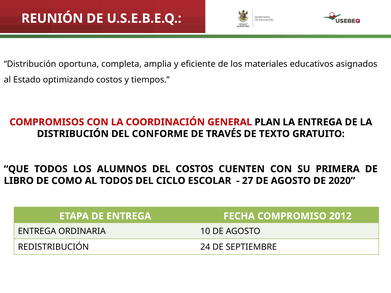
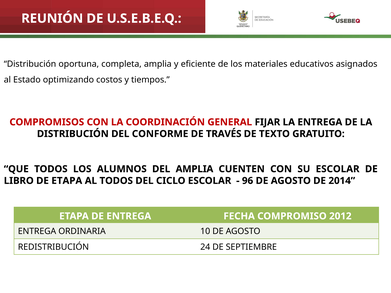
PLAN: PLAN -> FIJAR (267, 122)
DEL COSTOS: COSTOS -> AMPLIA (194, 169)
SU PRIMERA: PRIMERA -> ESCOLAR (338, 169)
DE COMO: COMO -> ETAPA (67, 181)
27: 27 -> 96 (248, 181)
2020: 2020 -> 2014 (342, 181)
